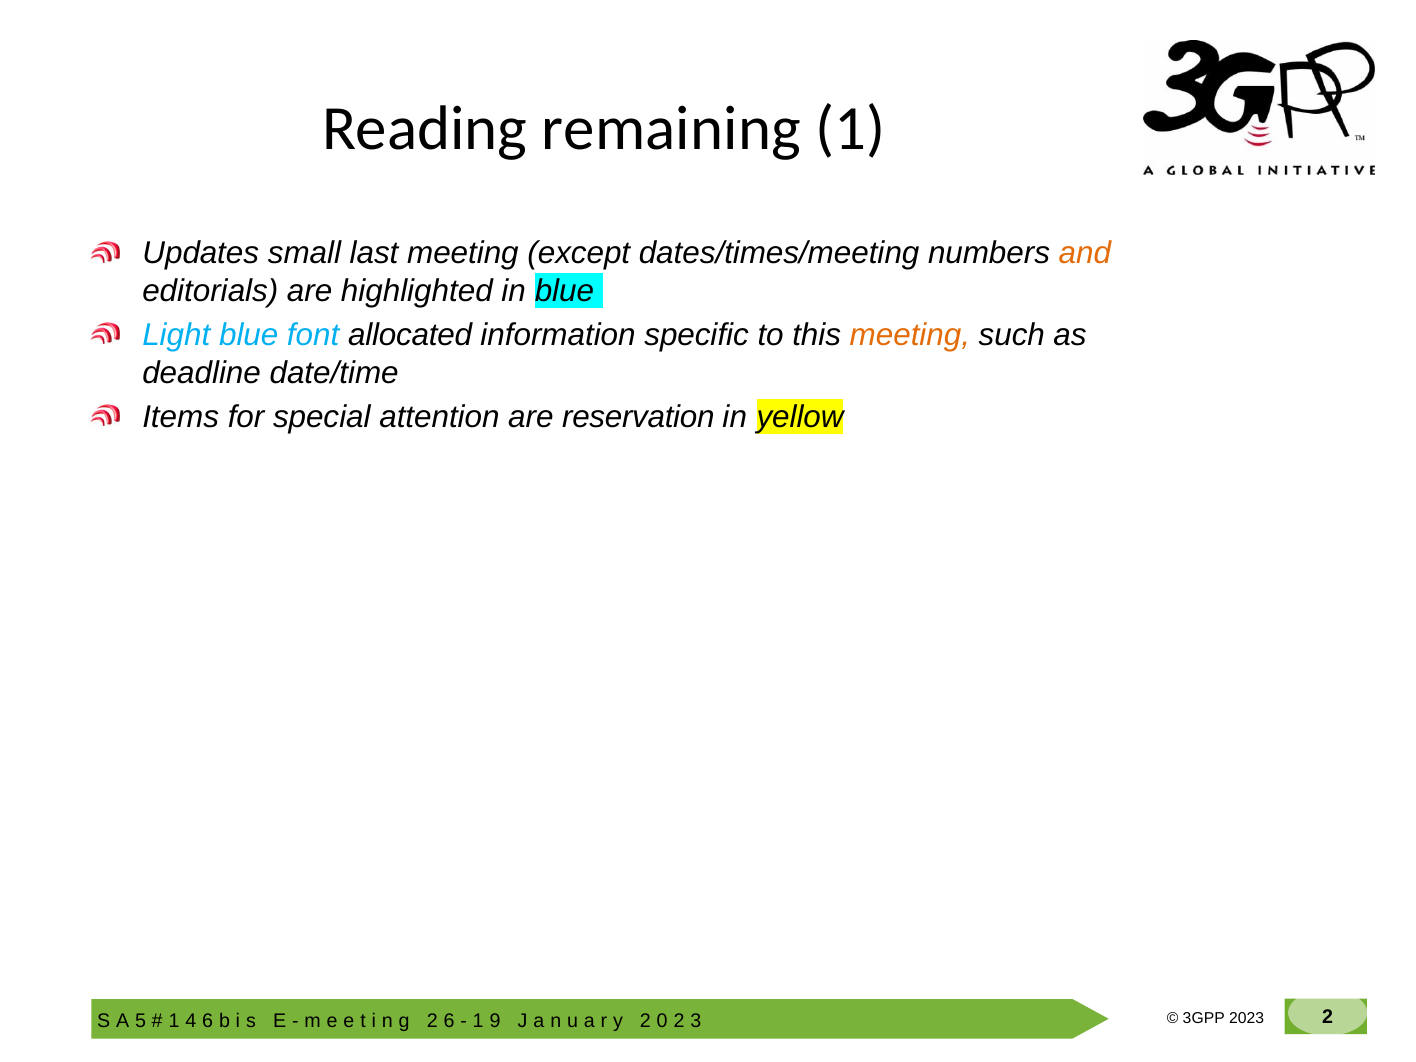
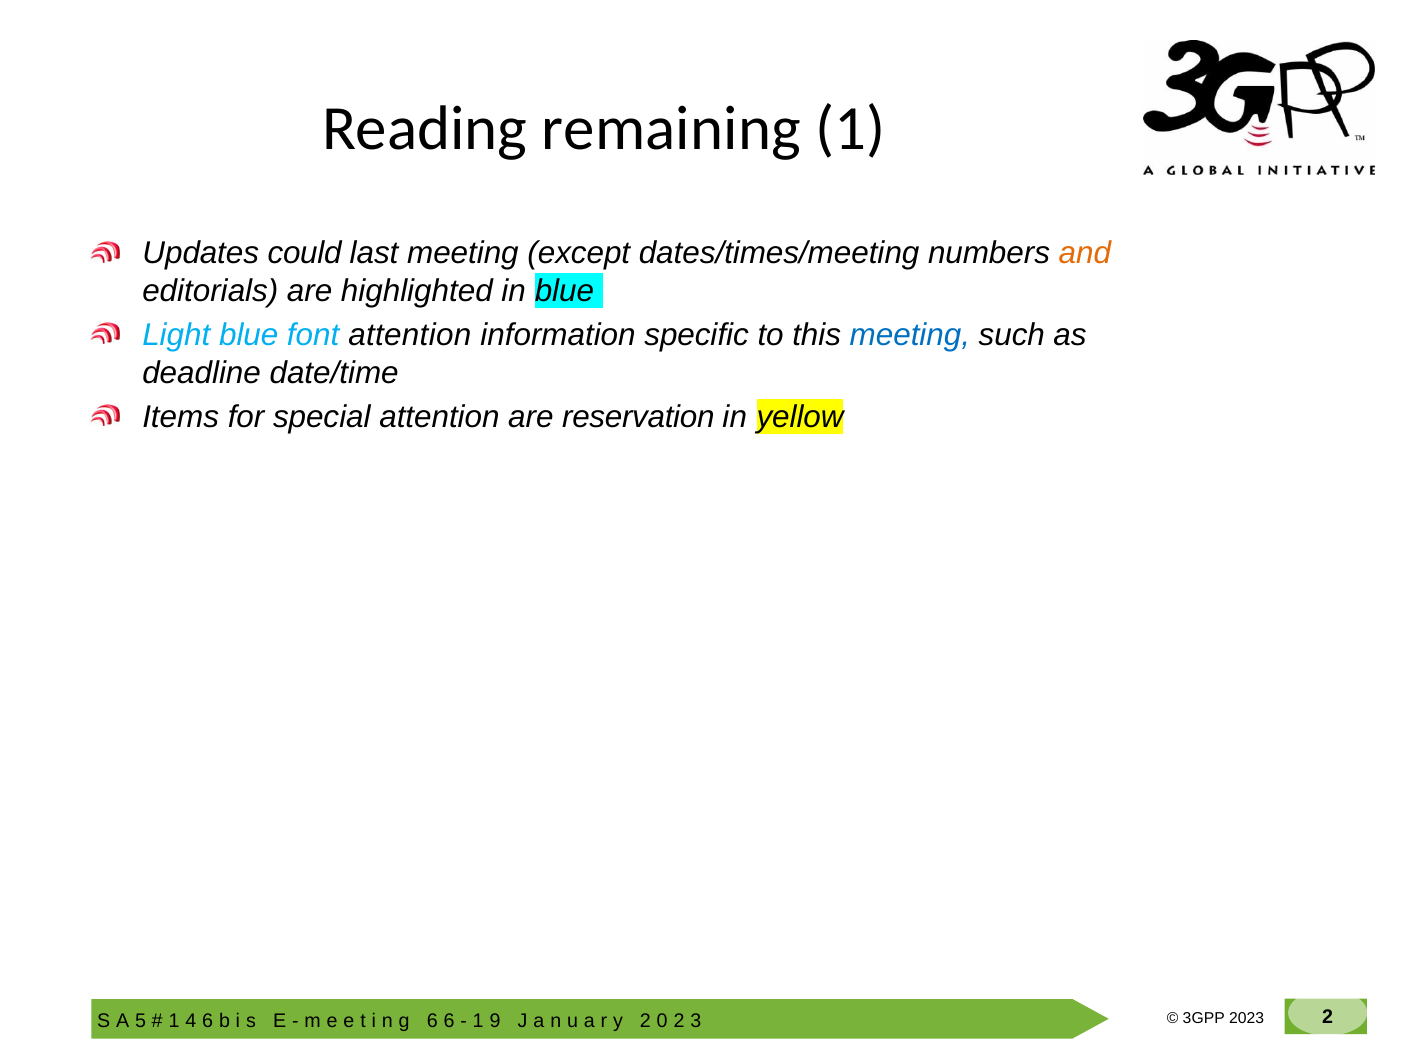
small: small -> could (305, 253)
font allocated: allocated -> attention (410, 335)
meeting colour: orange -> blue (910, 335)
2: 2 -> 6 (432, 1021)
